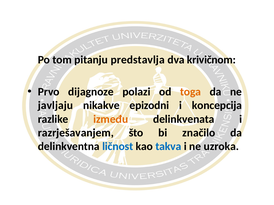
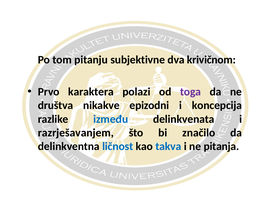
predstavlja: predstavlja -> subjektivne (138, 60)
dijagnoze: dijagnoze -> karaktera (91, 92)
toga colour: orange -> purple (191, 92)
javljaju: javljaju -> društva (55, 106)
između colour: orange -> blue (111, 119)
uzroka: uzroka -> pitanja (221, 147)
